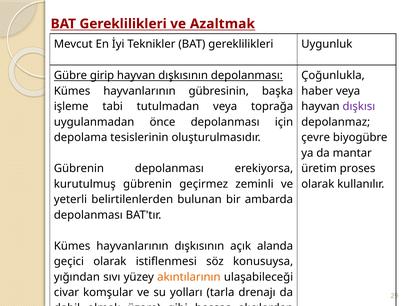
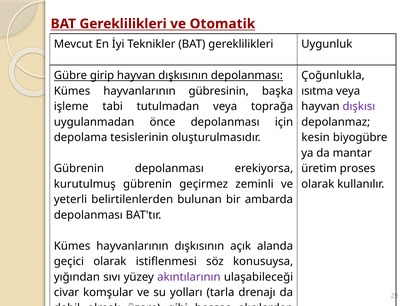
Azaltmak: Azaltmak -> Otomatik (222, 24)
haber: haber -> ısıtma (317, 91)
çevre: çevre -> kesin (316, 137)
akıntılarının colour: orange -> purple (189, 277)
